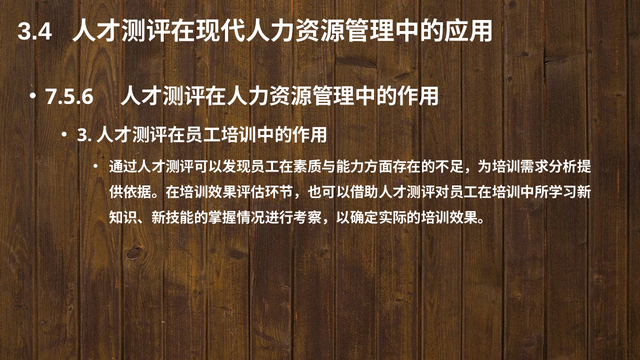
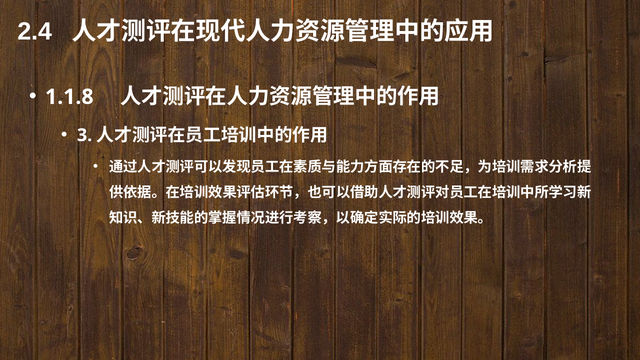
3.4: 3.4 -> 2.4 (35, 32)
7.5.6: 7.5.6 -> 1.1.8 (69, 97)
